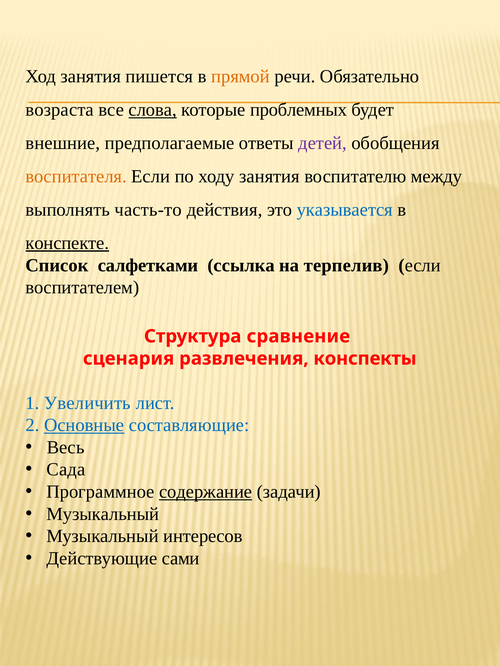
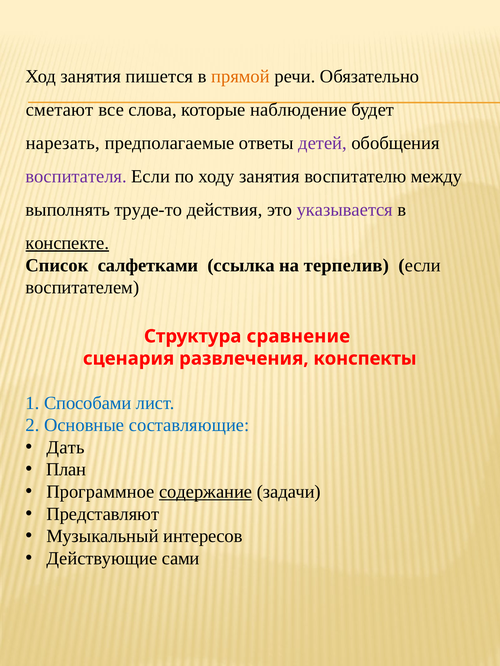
возраста: возраста -> сметают (60, 110)
слова underline: present -> none (153, 110)
проблемных: проблемных -> наблюдение (298, 110)
внешние: внешние -> нарезать (63, 143)
воспитателя colour: orange -> purple (76, 177)
часть-то: часть-то -> труде-то (148, 210)
указывается colour: blue -> purple (345, 210)
Увеличить: Увеличить -> Способами (88, 403)
Основные underline: present -> none (84, 426)
Весь: Весь -> Дать (66, 448)
Сада: Сада -> План (66, 470)
Музыкальный: Музыкальный -> Представляют (103, 514)
